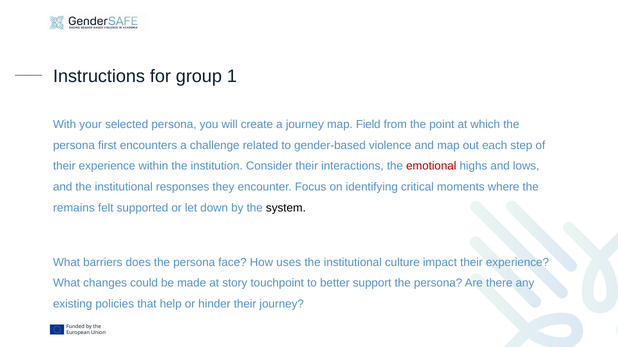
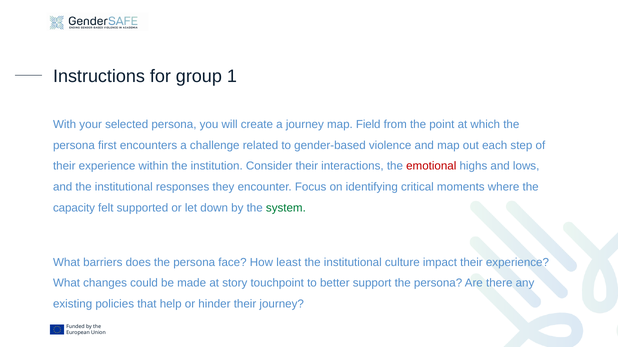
remains: remains -> capacity (74, 208)
system colour: black -> green (286, 208)
uses: uses -> least (289, 263)
